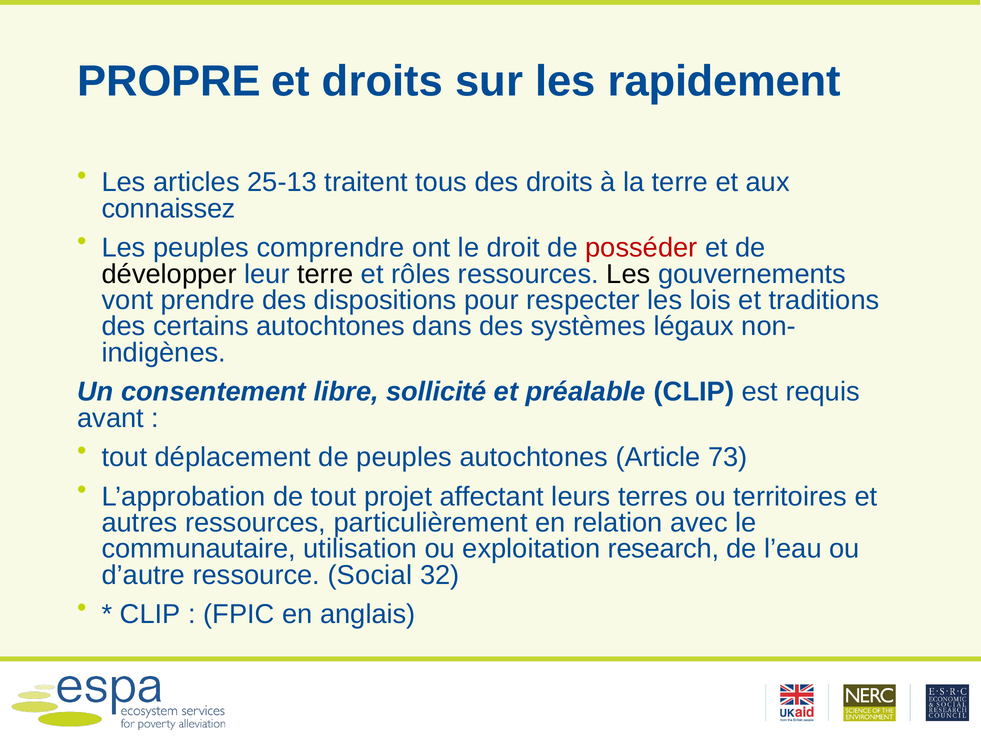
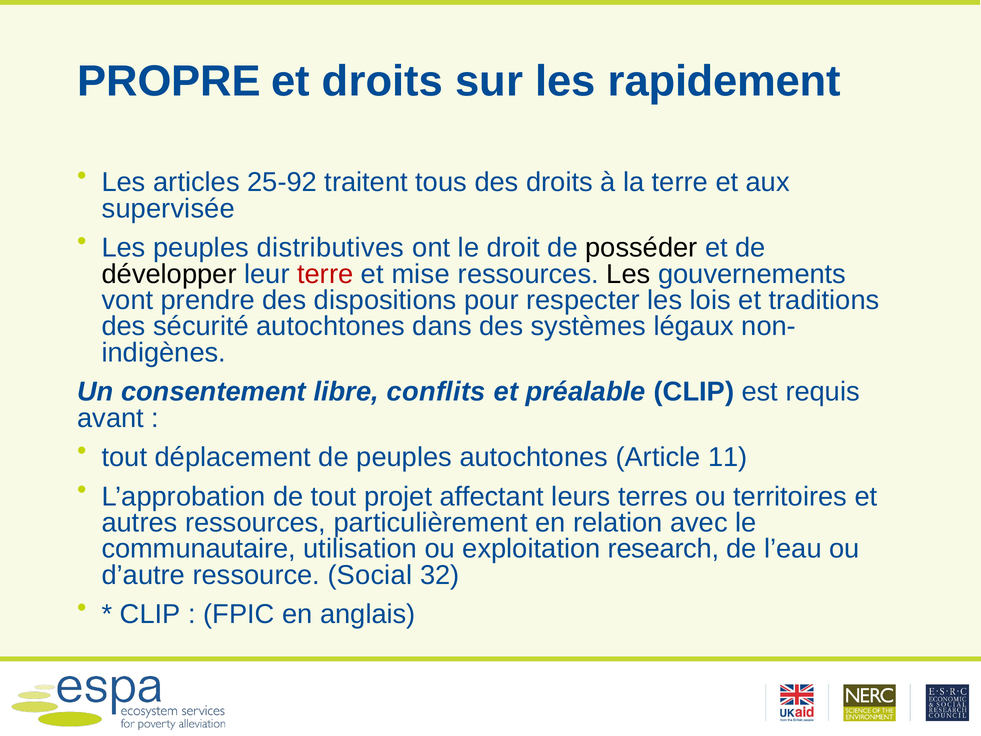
25-13: 25-13 -> 25-92 (282, 182)
connaissez: connaissez -> supervisée (168, 208)
comprendre: comprendre -> distributives (331, 248)
posséder colour: red -> black (641, 248)
terre colour: black -> red (325, 274)
rôles: rôles -> mise (421, 274)
certains: certains -> sécurité (201, 326)
sollicité: sollicité -> conflits (436, 392)
73: 73 -> 11 (728, 457)
